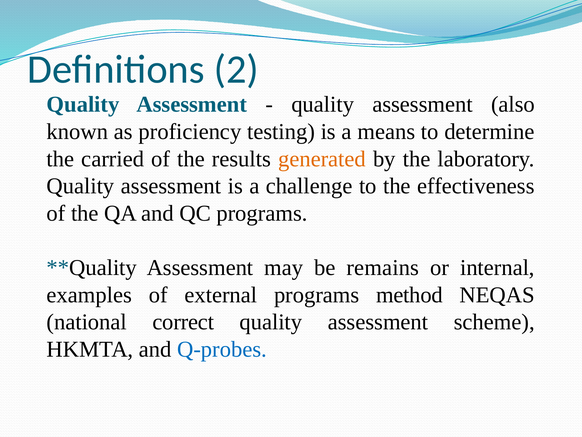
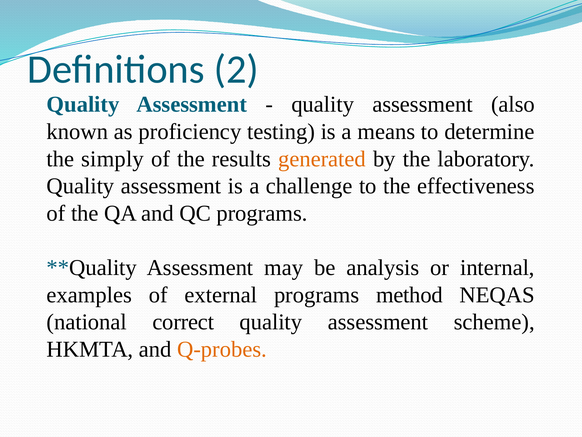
carried: carried -> simply (113, 159)
remains: remains -> analysis (383, 267)
Q-probes colour: blue -> orange (222, 349)
